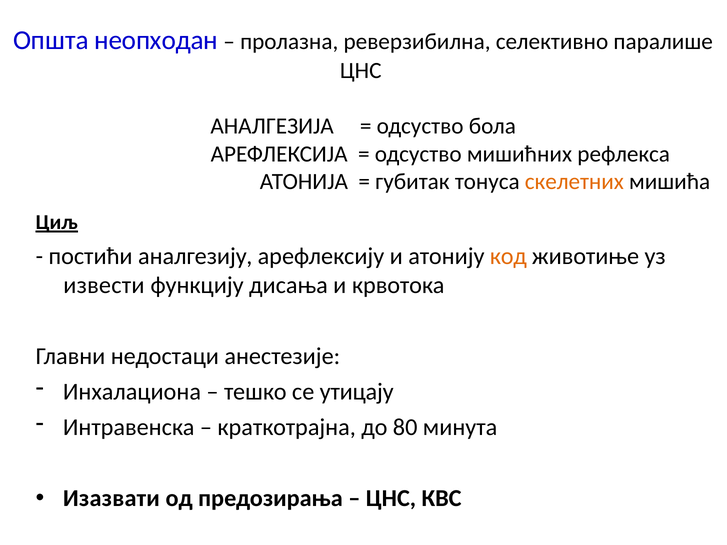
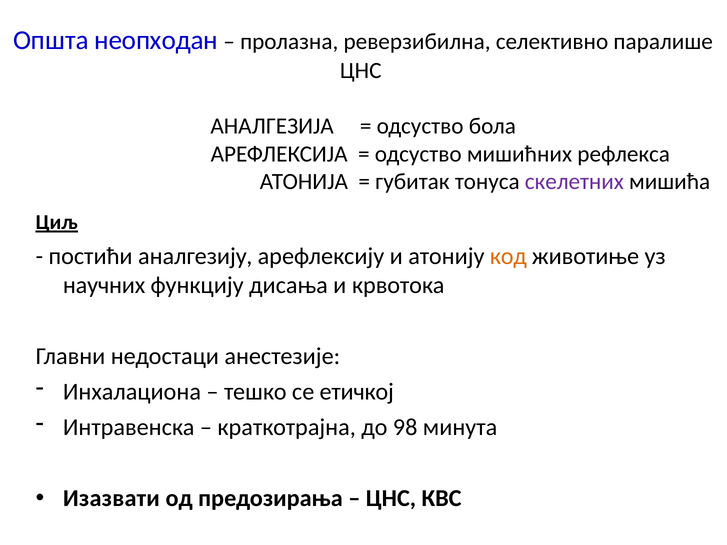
скелетних colour: orange -> purple (574, 182)
извести: извести -> научних (104, 285)
утицају: утицају -> етичкој (357, 392)
80: 80 -> 98 (405, 428)
